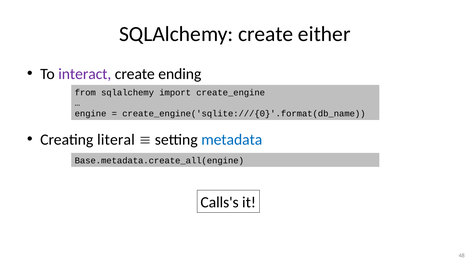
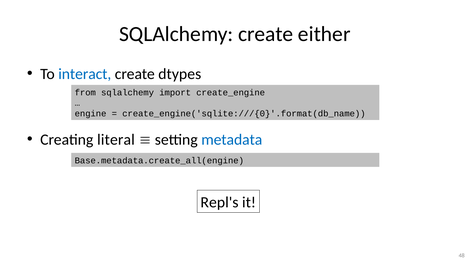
interact colour: purple -> blue (85, 74)
ending: ending -> dtypes (180, 74)
Calls's: Calls's -> Repl's (219, 203)
